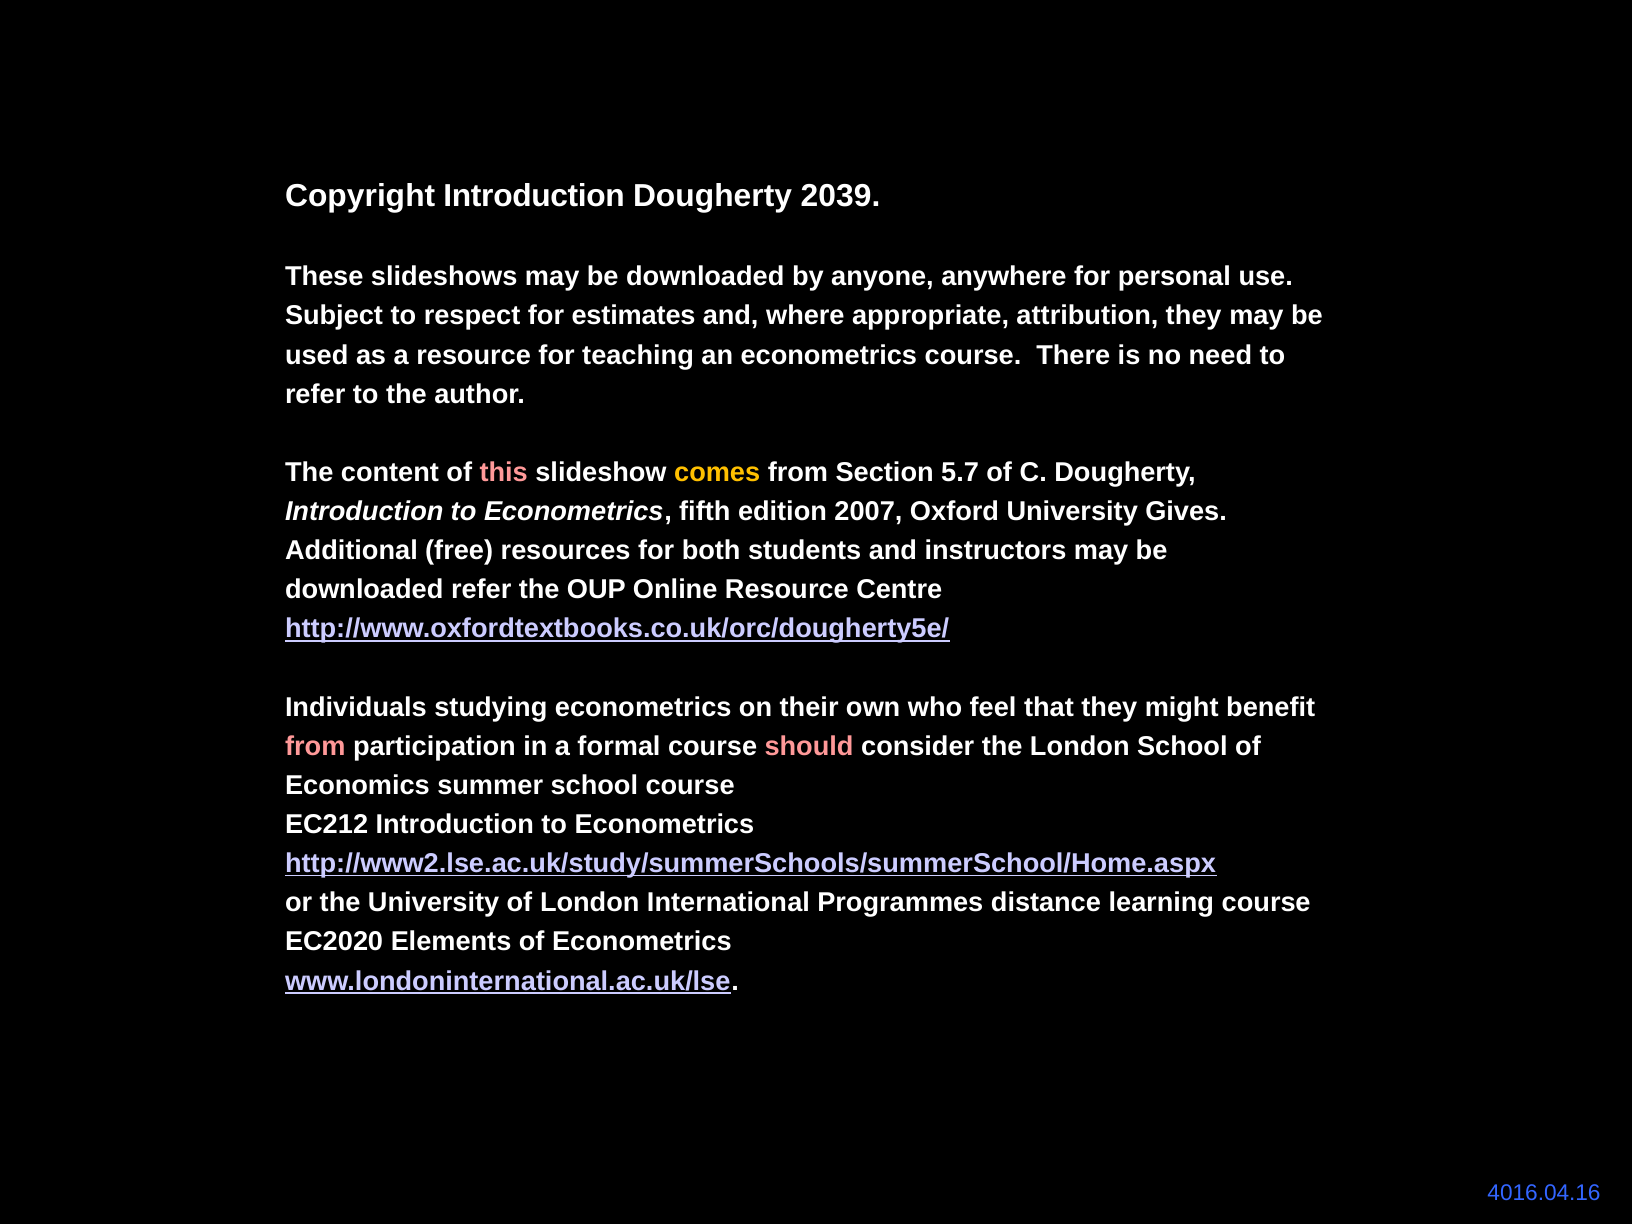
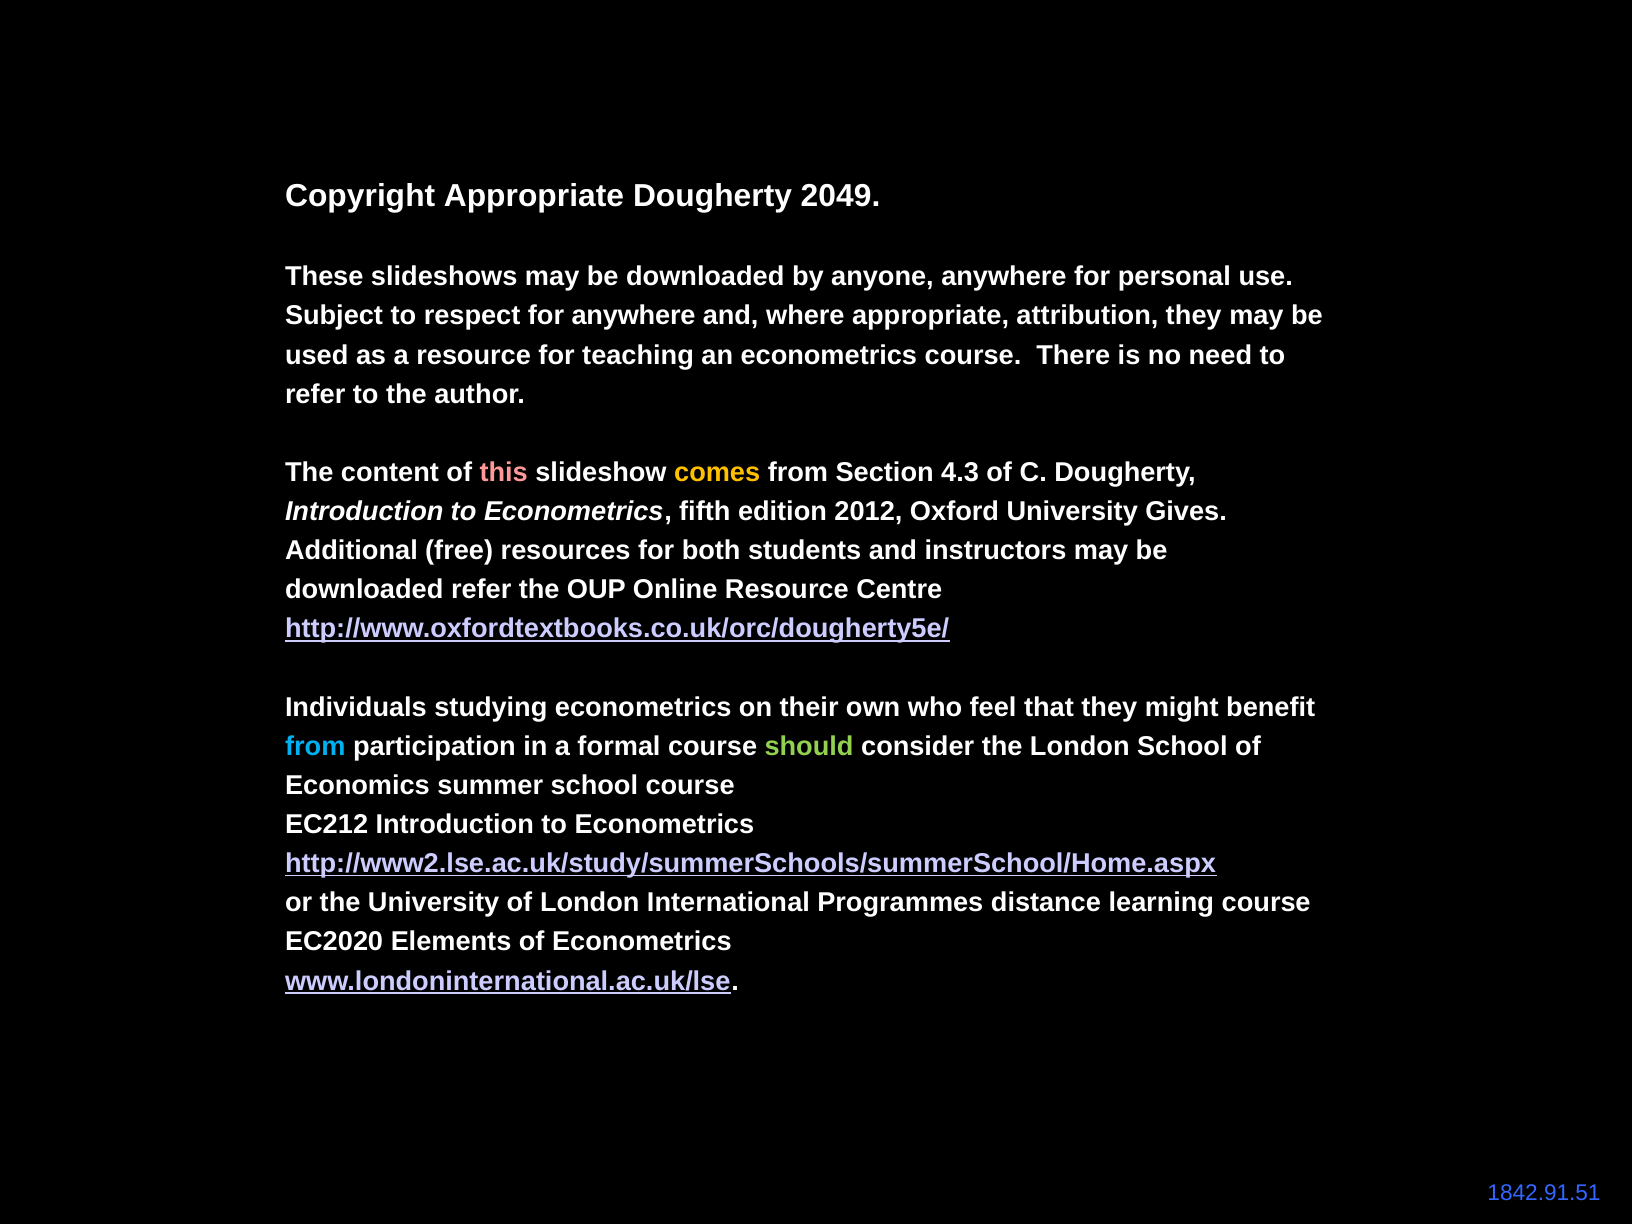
Copyright Introduction: Introduction -> Appropriate (534, 196)
2039: 2039 -> 2049 (841, 196)
for estimates: estimates -> anywhere (634, 316)
5.7: 5.7 -> 4.3 (960, 472)
2007: 2007 -> 2012 (868, 512)
from colour: pink -> light blue (315, 746)
should colour: pink -> light green (809, 746)
4016.04.16: 4016.04.16 -> 1842.91.51 (1544, 1193)
